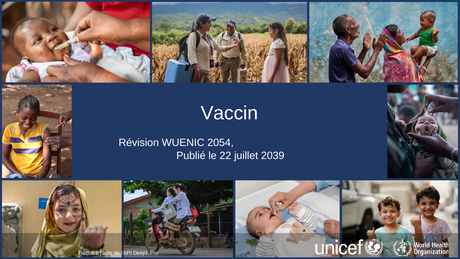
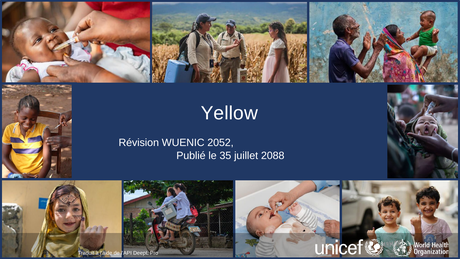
Vaccin: Vaccin -> Yellow (229, 113)
2054: 2054 -> 2052 (221, 143)
22: 22 -> 35 (225, 155)
2039: 2039 -> 2088 (273, 155)
